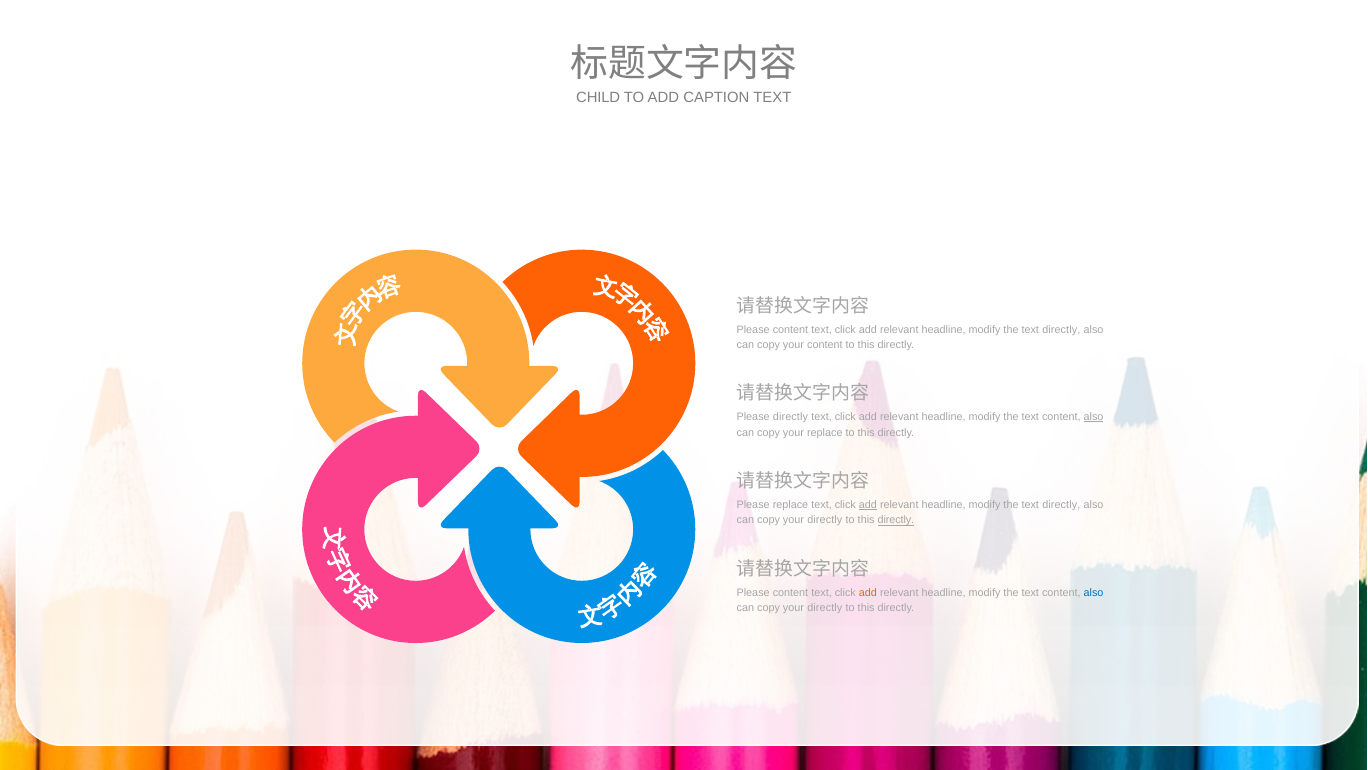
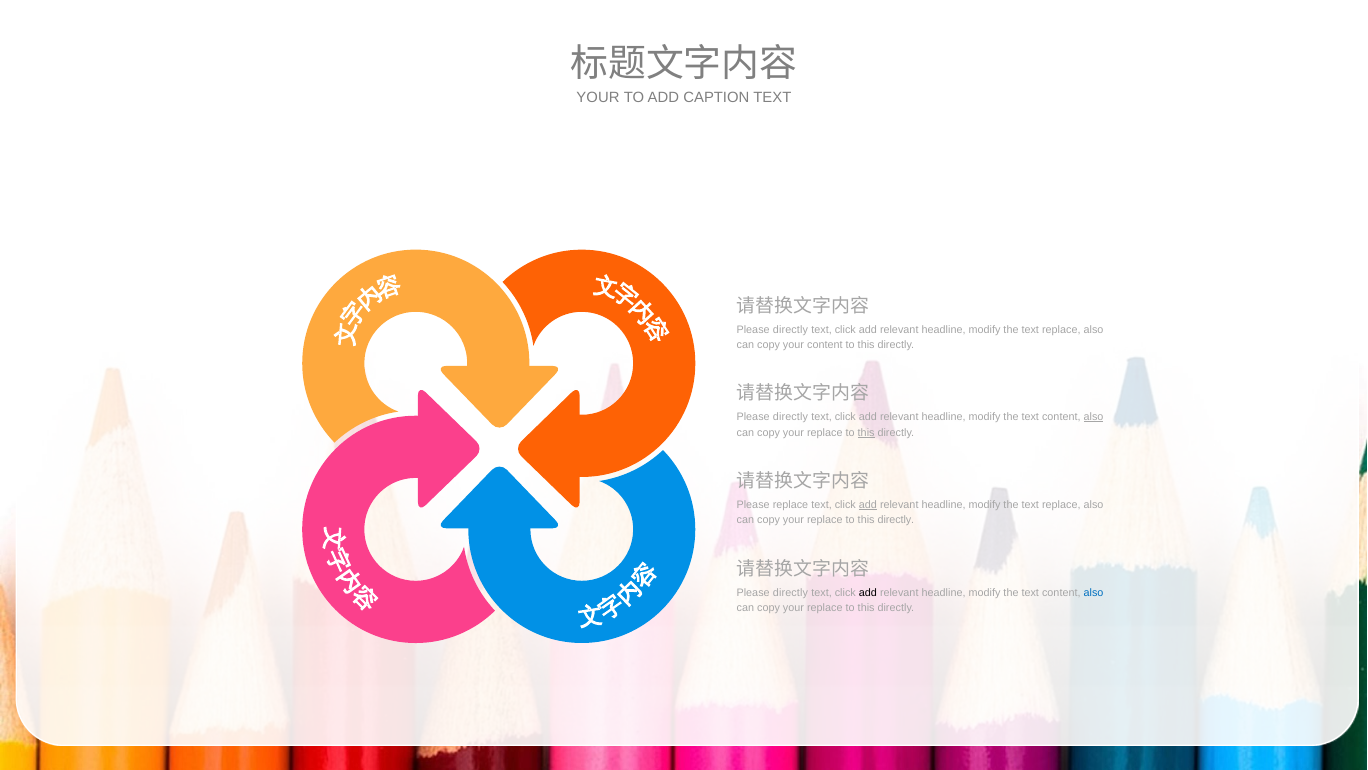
CHILD: CHILD -> YOUR (598, 98)
content: content -> directly (790, 329)
directly: directly -> replace (1061, 329)
this underline: none -> present (866, 432)
directly: directly -> replace (1061, 504)
directly: directly -> replace (825, 520)
directly underline: present -> none (896, 520)
content: content -> directly (790, 592)
add colour: orange -> black (868, 592)
directly: directly -> replace (825, 608)
